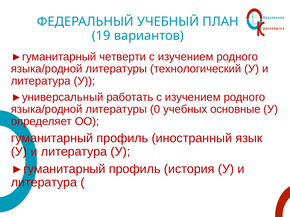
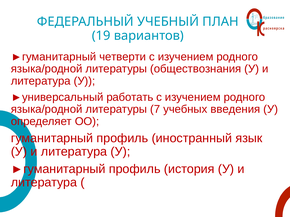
технологический: технологический -> обществознания (196, 69)
0: 0 -> 7 (155, 109)
основные: основные -> введения (235, 109)
